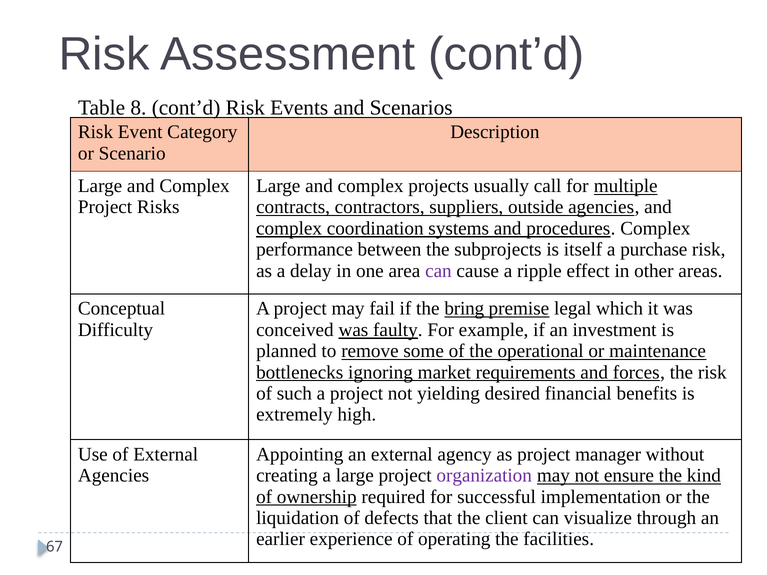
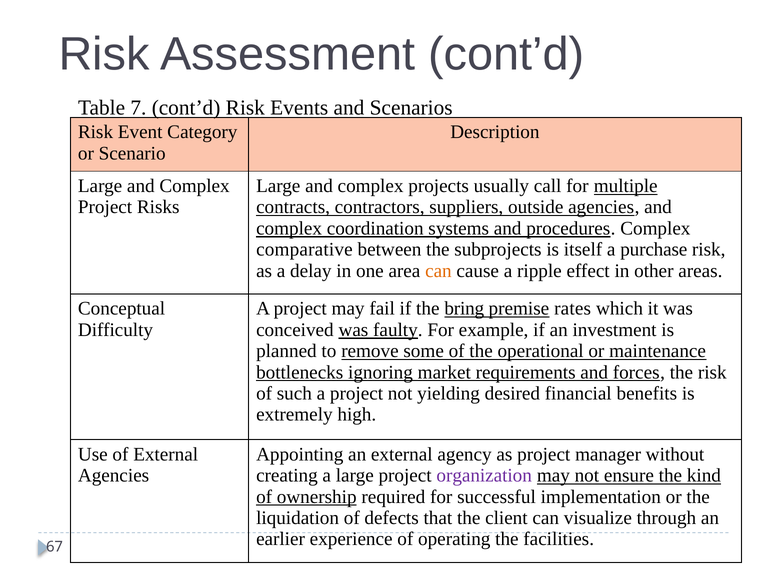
8: 8 -> 7 (138, 108)
performance: performance -> comparative (304, 250)
can colour: purple -> orange (438, 271)
legal: legal -> rates (573, 309)
